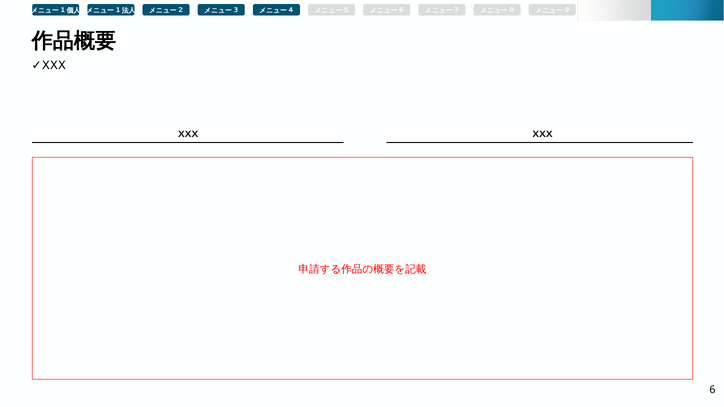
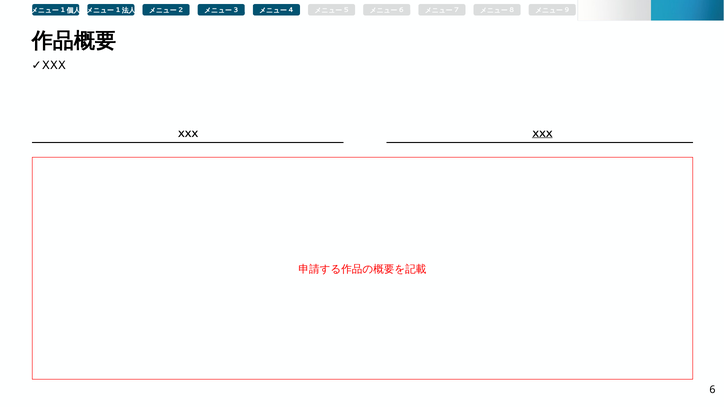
XXX underline: none -> present (542, 134)
